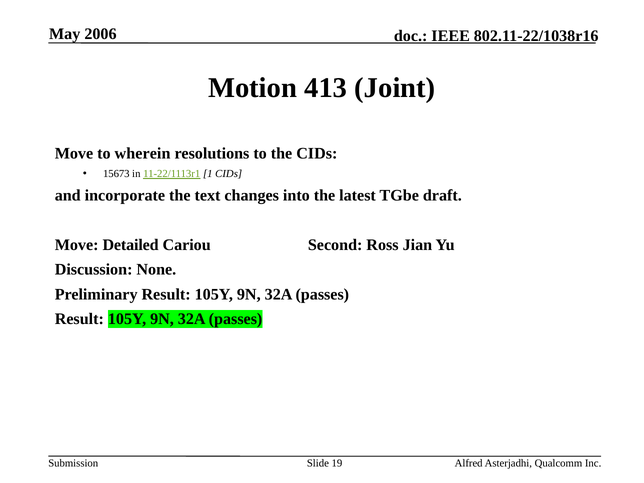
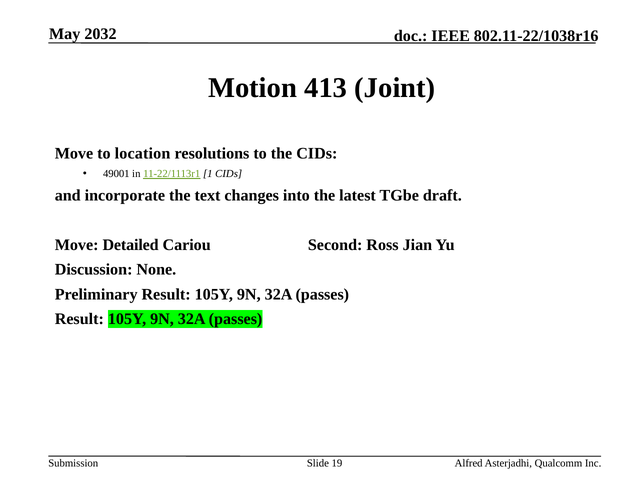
2006: 2006 -> 2032 (100, 34)
wherein: wherein -> location (143, 154)
15673: 15673 -> 49001 (116, 174)
